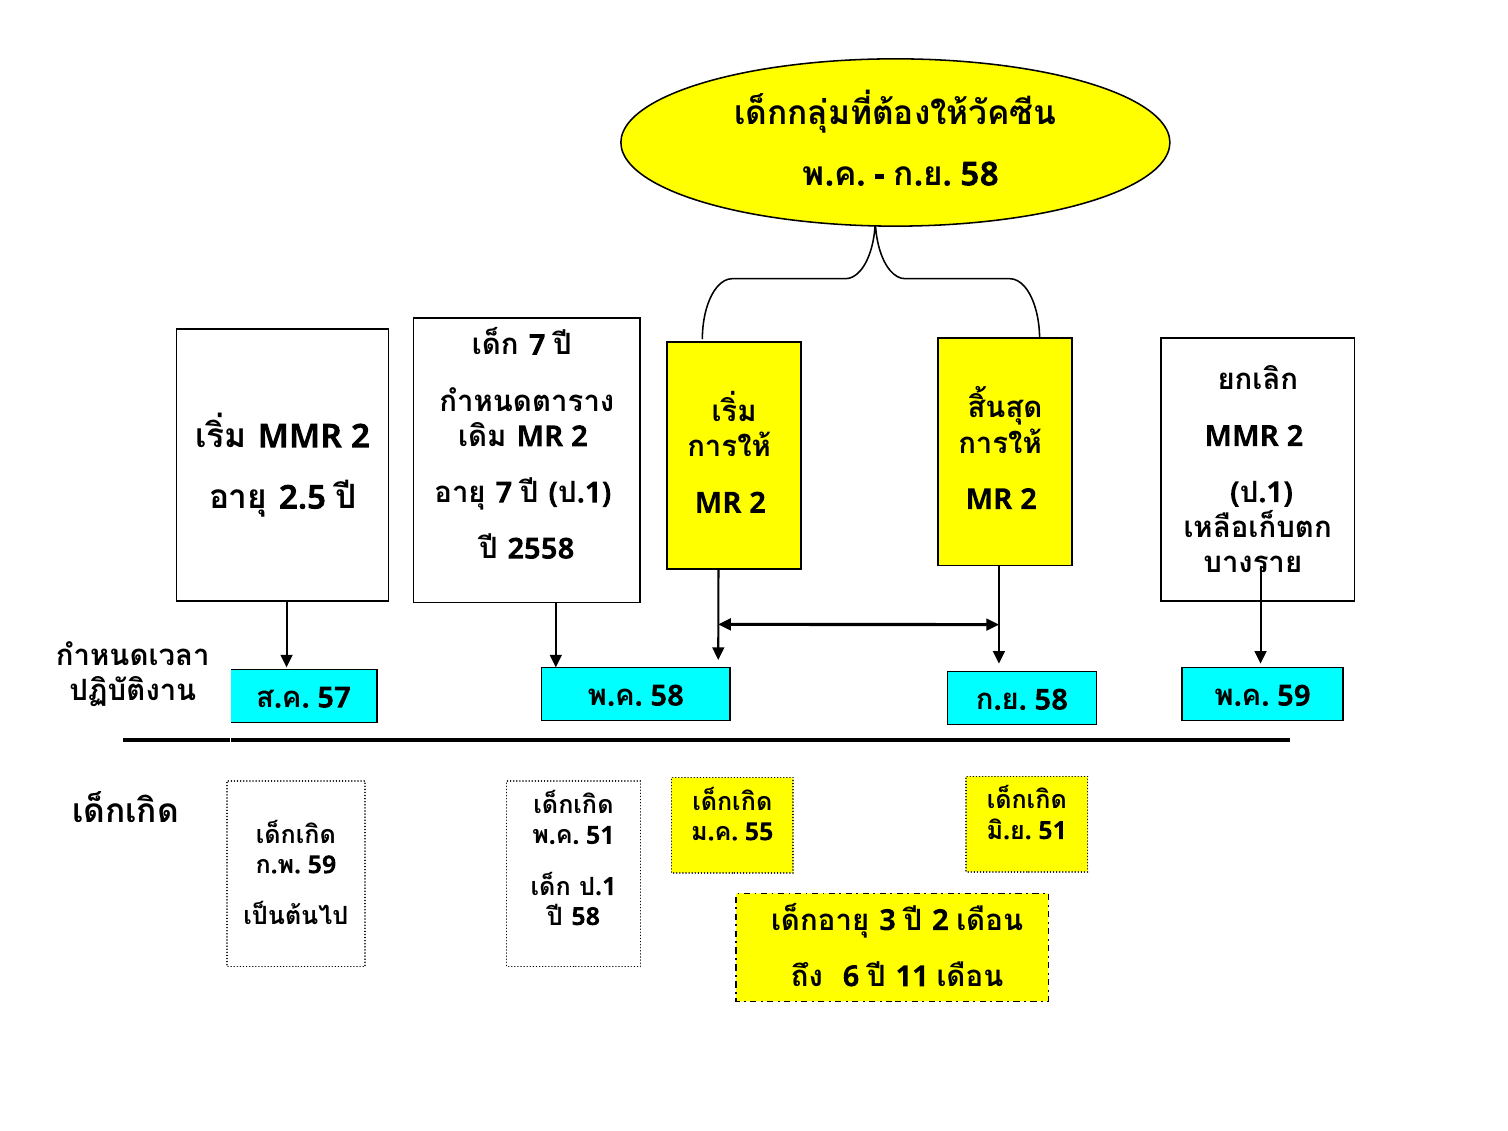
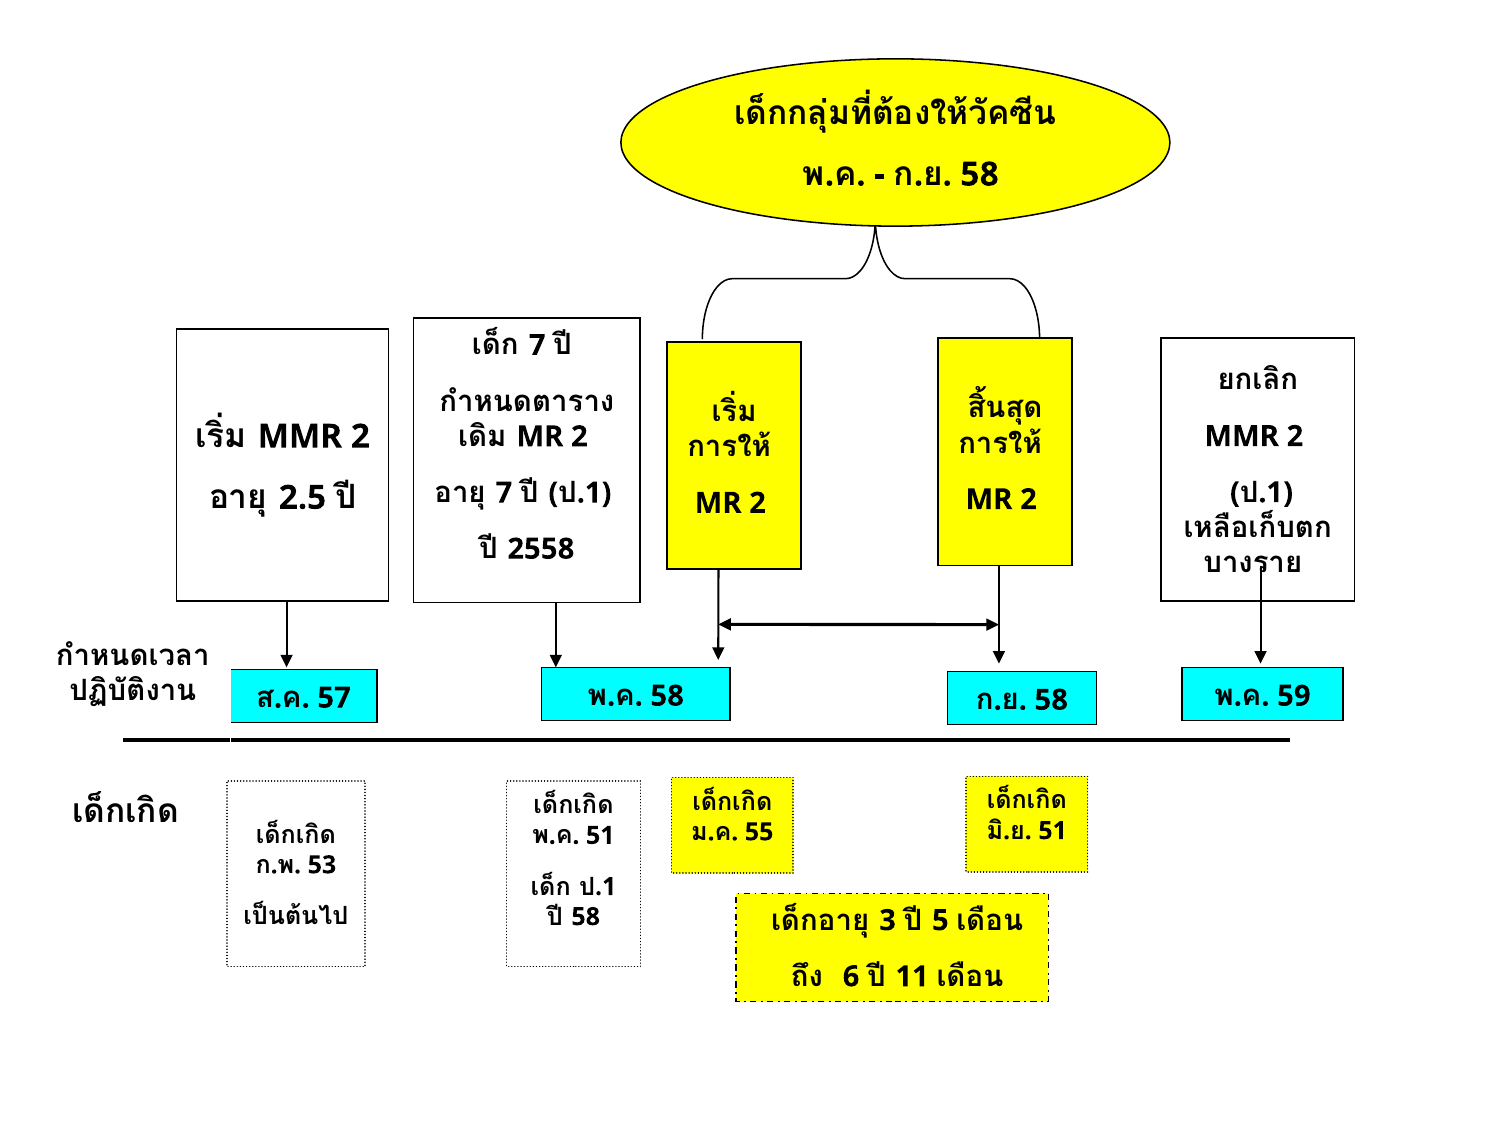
59: 59 -> 53 (322, 865)
2: 2 -> 5 (940, 920)
